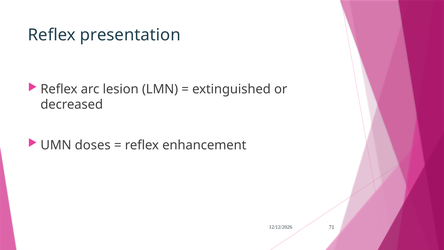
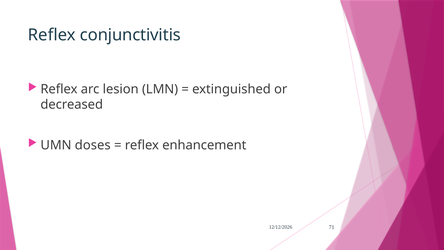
presentation: presentation -> conjunctivitis (130, 35)
